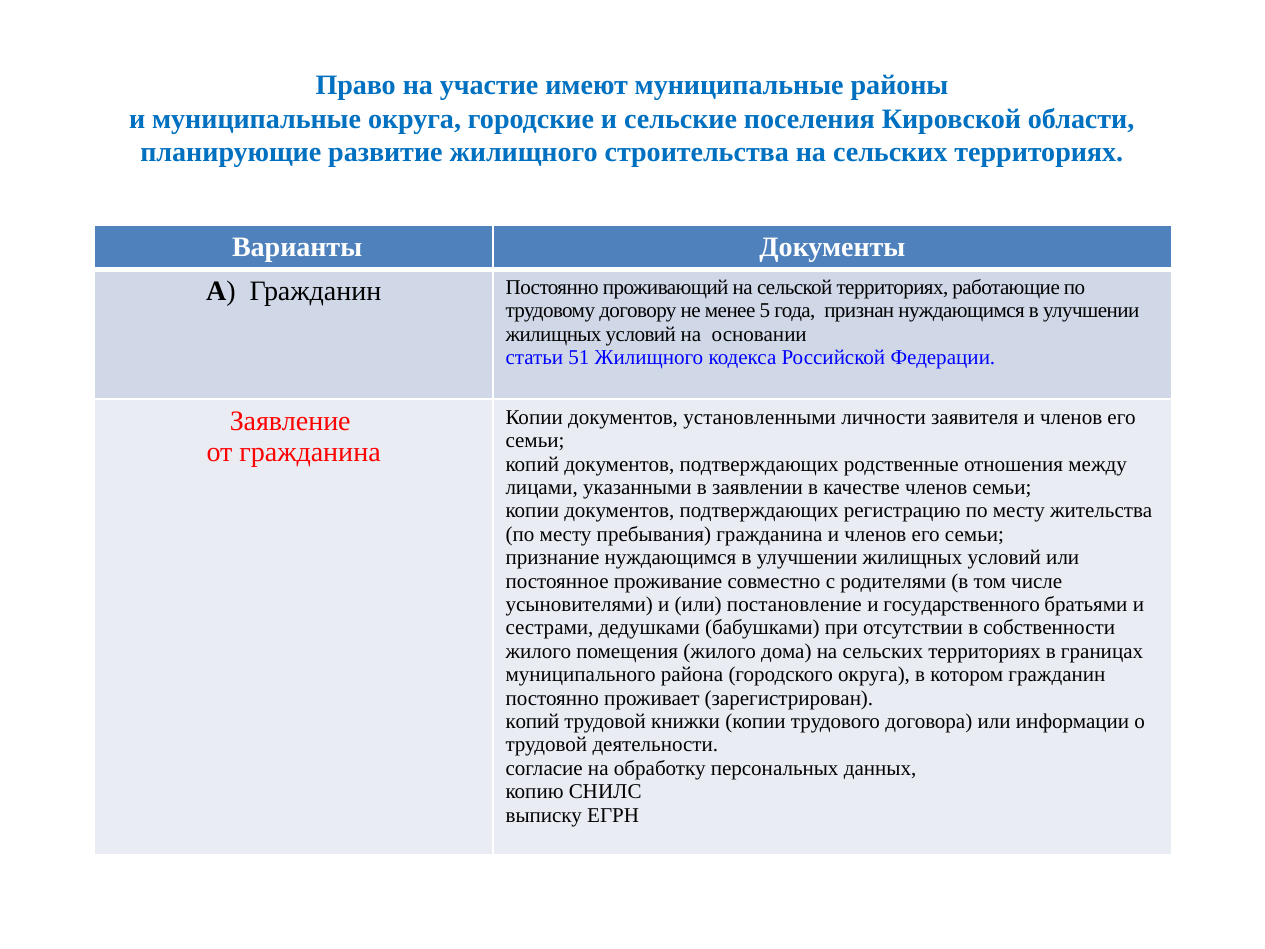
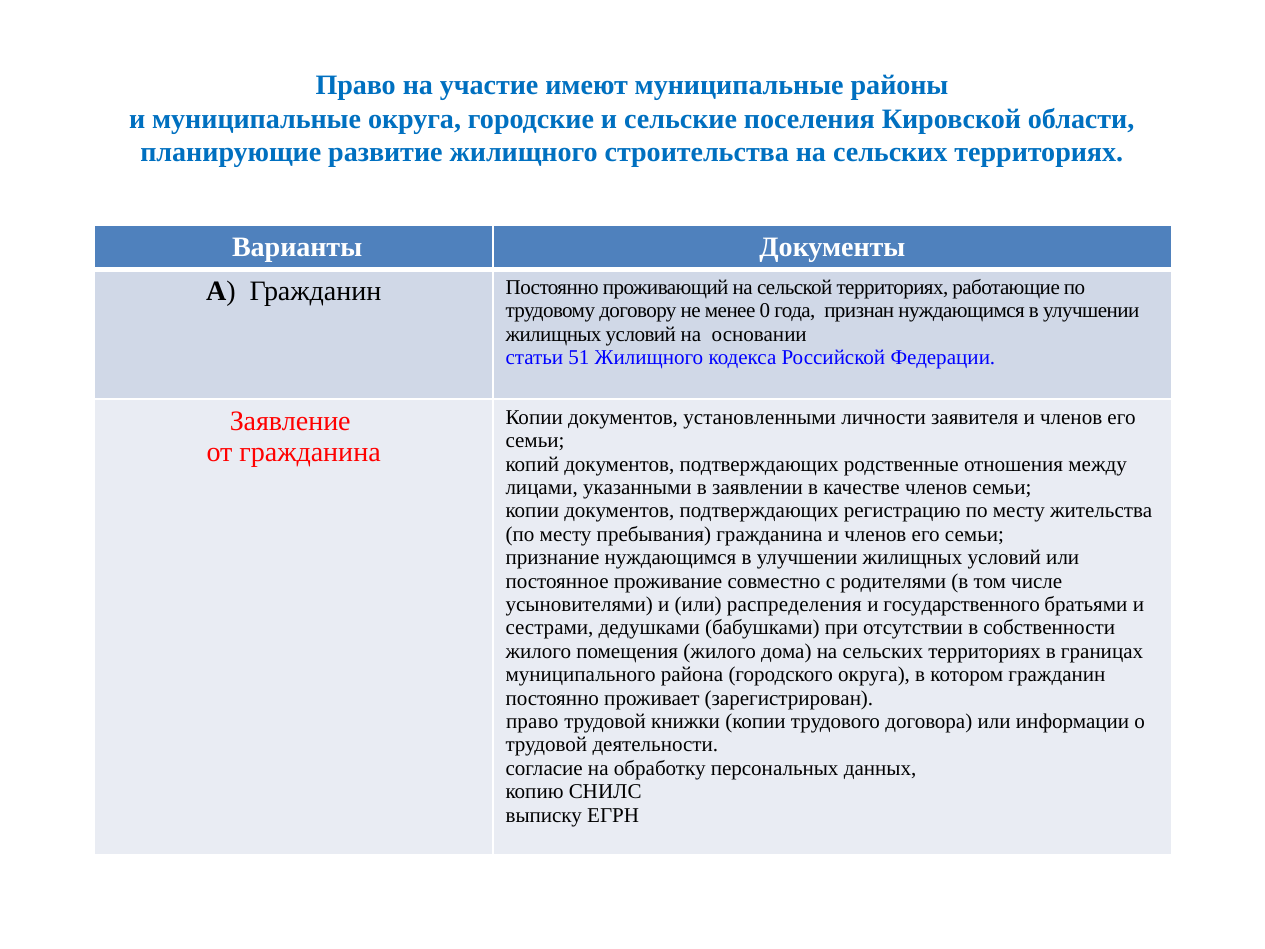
5: 5 -> 0 (765, 311)
постановление: постановление -> распределения (794, 604)
копий: копий -> право (532, 721)
